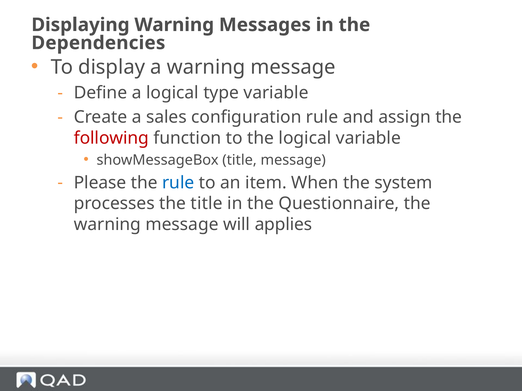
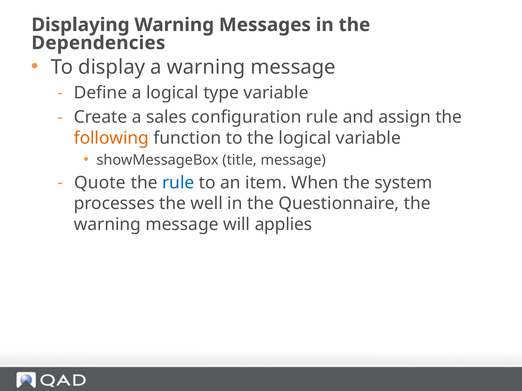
following colour: red -> orange (111, 138)
Please: Please -> Quote (100, 183)
the title: title -> well (207, 204)
